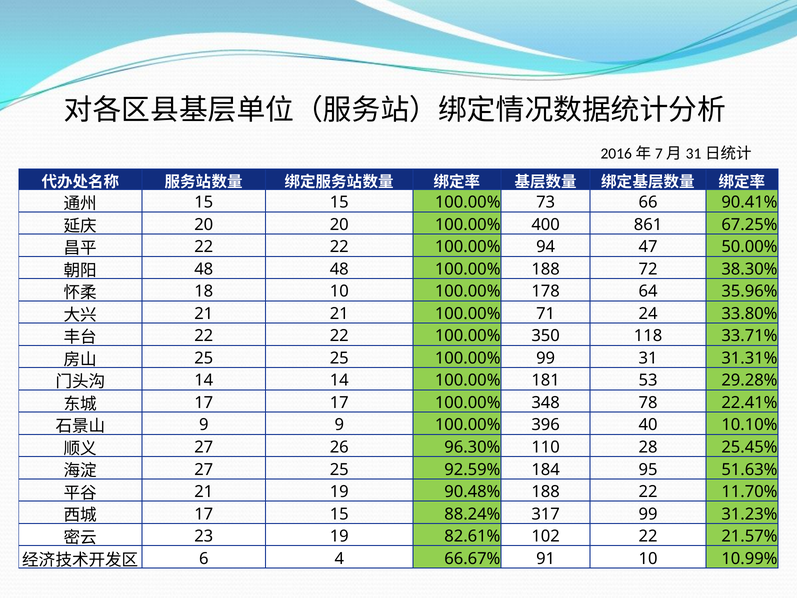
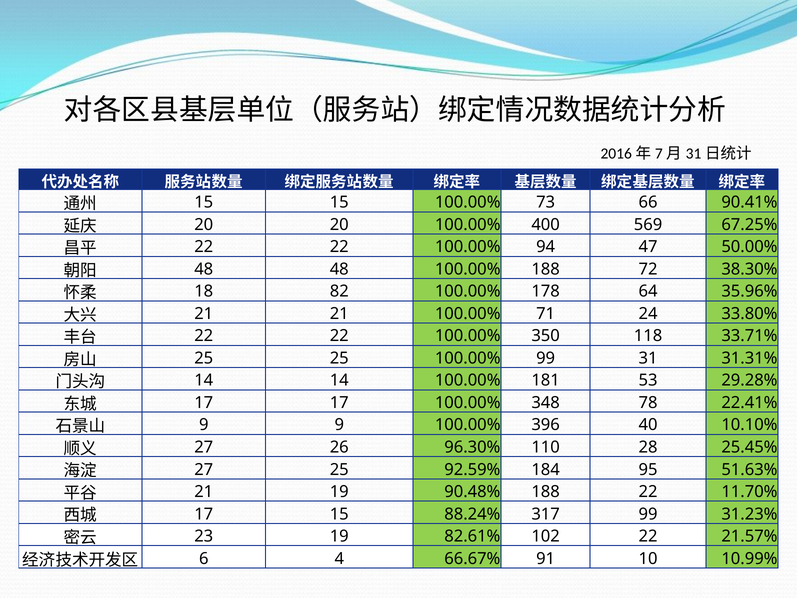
861: 861 -> 569 (648, 225)
18 10: 10 -> 82 (339, 291)
